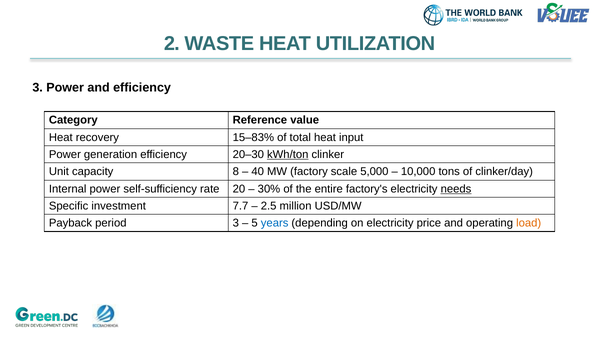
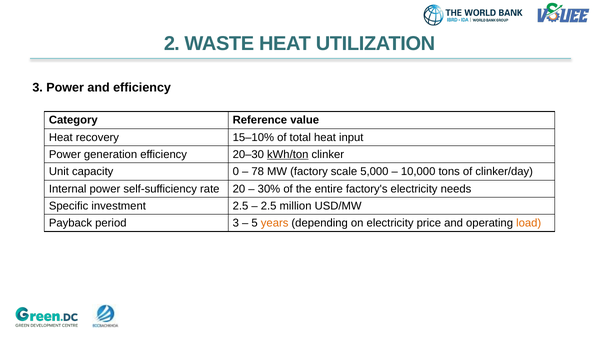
15–83%: 15–83% -> 15–10% (253, 137)
8: 8 -> 0 (236, 172)
40: 40 -> 78 (258, 172)
needs underline: present -> none (456, 189)
investment 7.7: 7.7 -> 2.5 (241, 206)
years colour: blue -> orange (275, 223)
